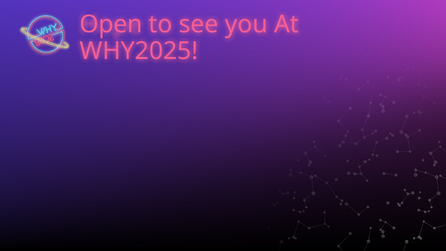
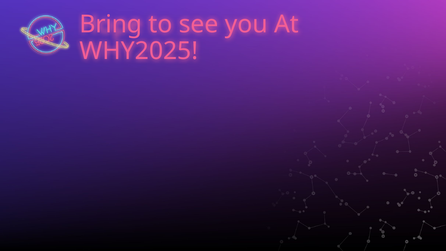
Open: Open -> Bring (111, 24)
